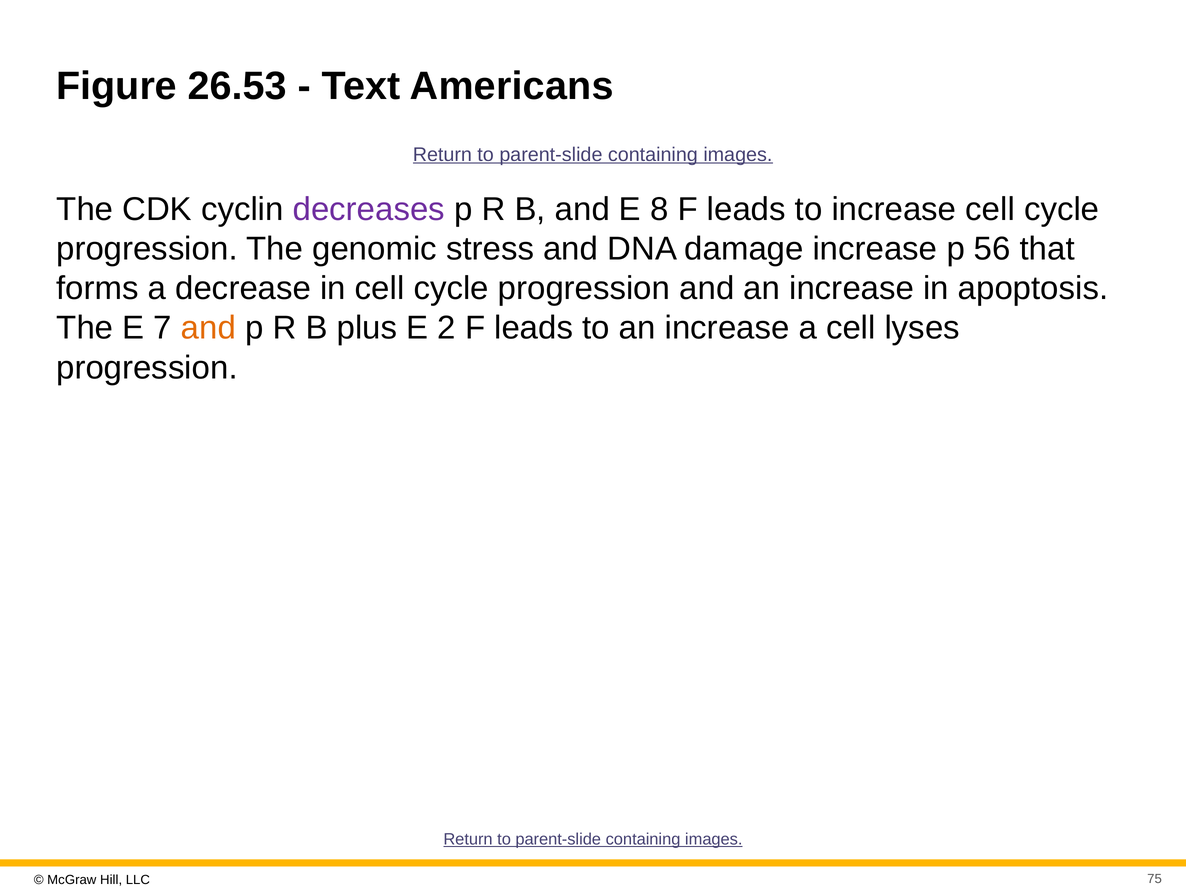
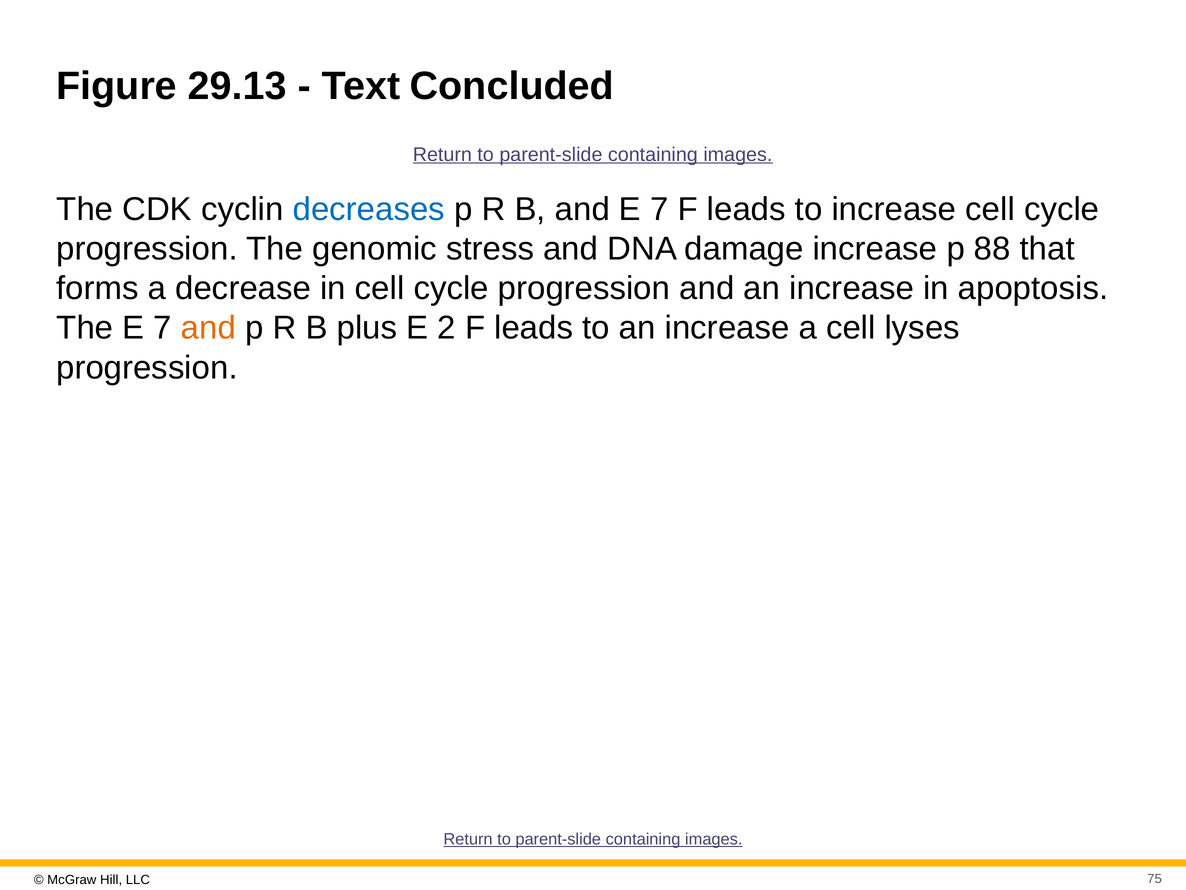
26.53: 26.53 -> 29.13 (237, 86)
Americans: Americans -> Concluded (512, 86)
decreases colour: purple -> blue (369, 209)
and E 8: 8 -> 7 (659, 209)
56: 56 -> 88 (992, 249)
